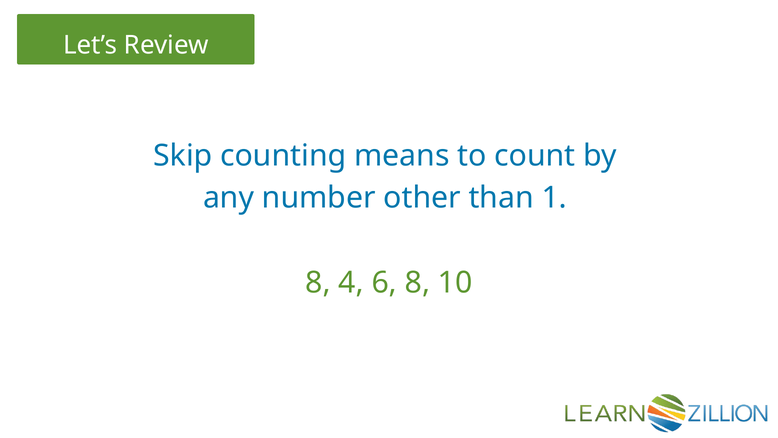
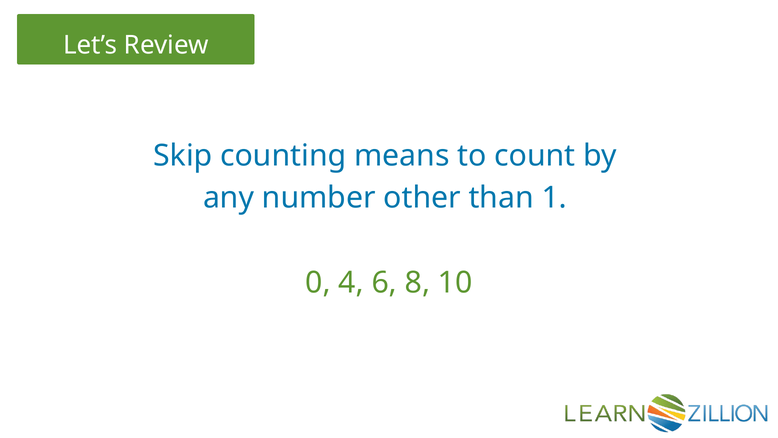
8: 8 -> 0 (318, 283)
